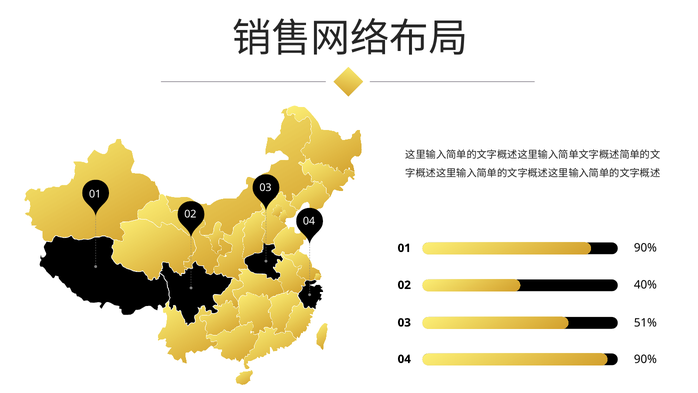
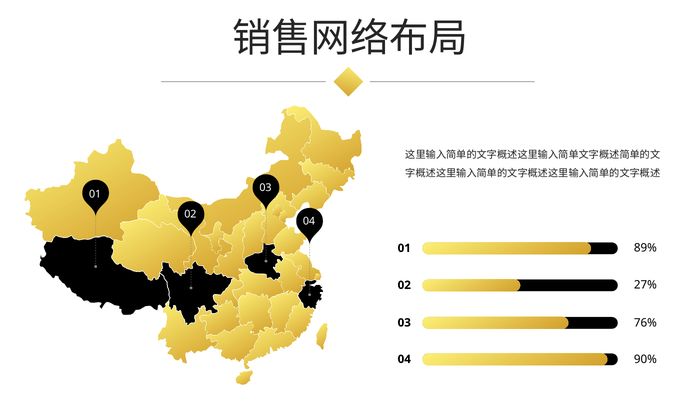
01 90%: 90% -> 89% (645, 248)
40%: 40% -> 27% (645, 285)
51%: 51% -> 76% (645, 322)
